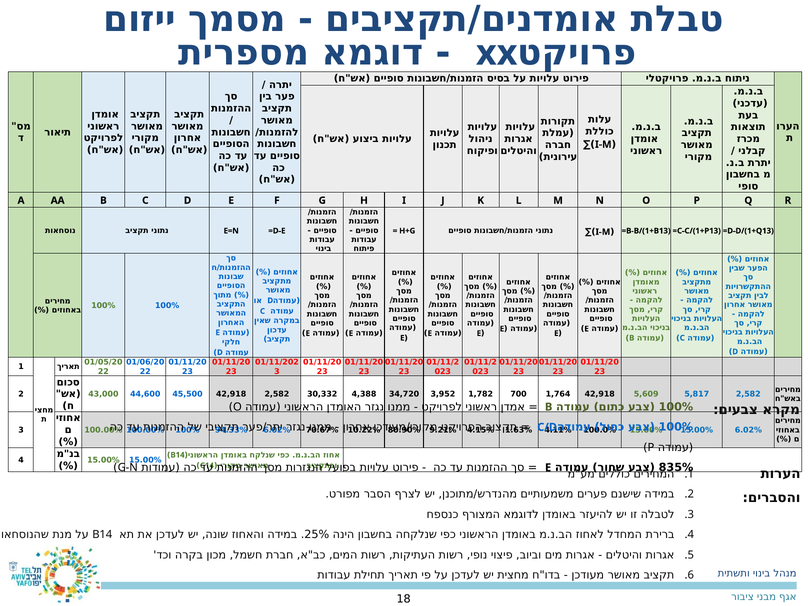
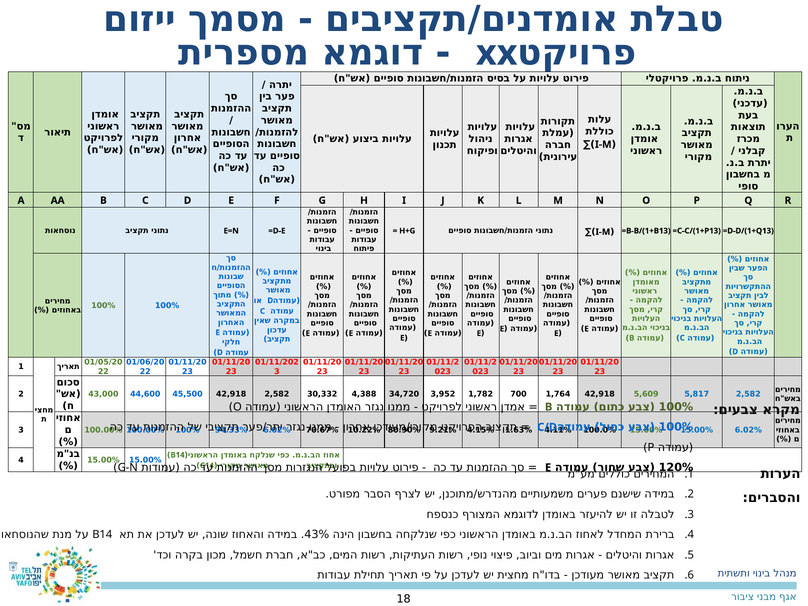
835%: 835% -> 120% (676, 468)
25%: 25% -> 43% (317, 535)
